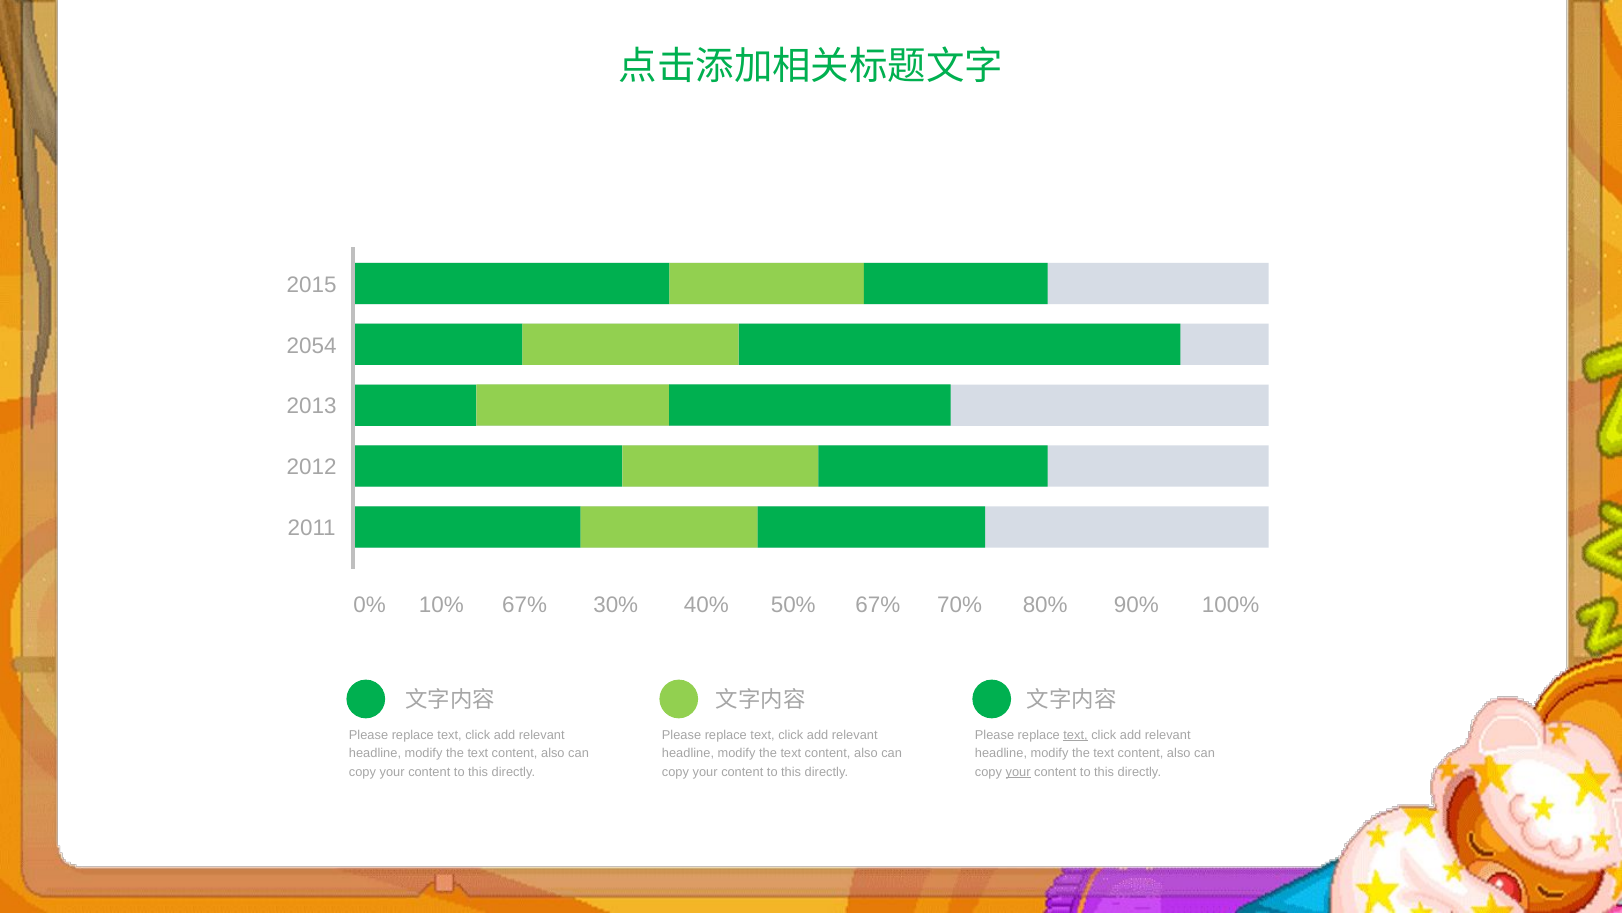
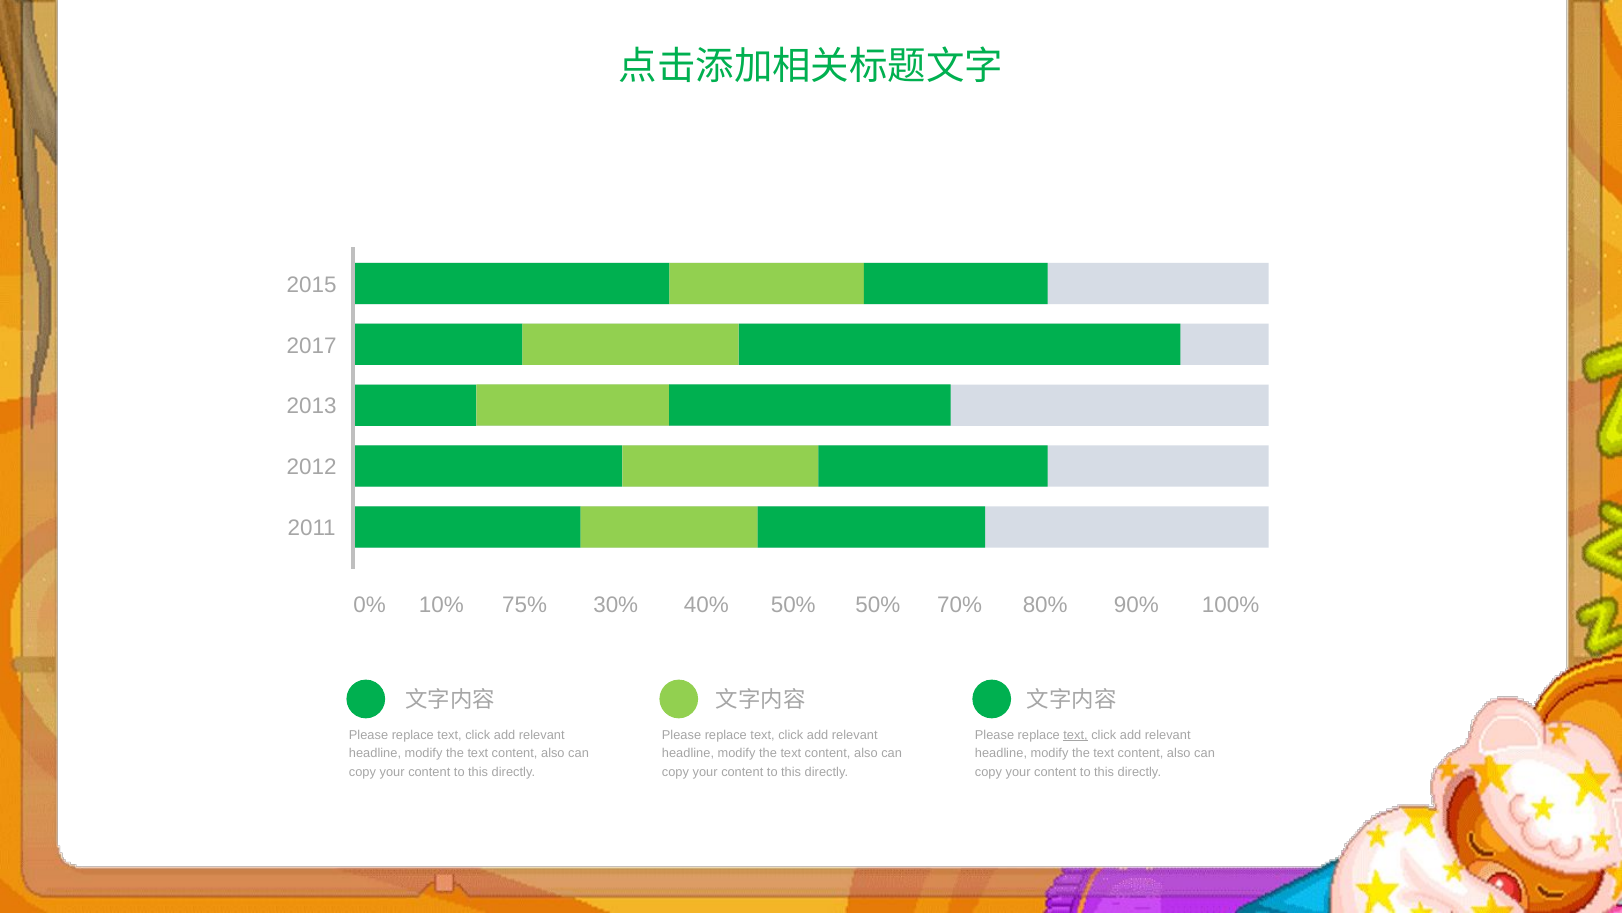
2054: 2054 -> 2017 (312, 346)
67%: 67% -> 75% (525, 605)
50% 67%: 67% -> 50% (878, 605)
your underline: present -> none (1018, 771)
